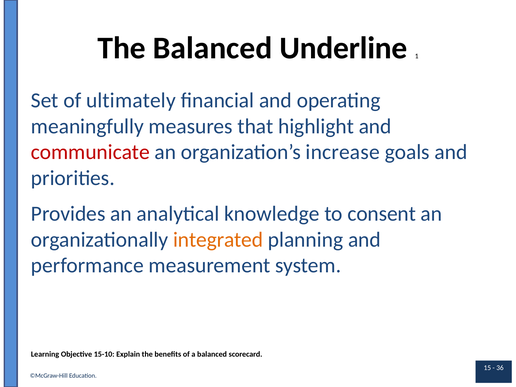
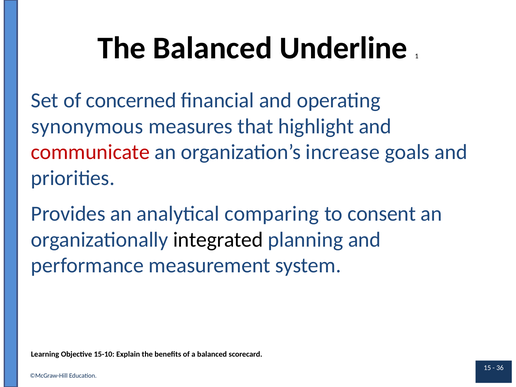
ultimately: ultimately -> concerned (131, 101)
meaningfully: meaningfully -> synonymous (87, 126)
knowledge: knowledge -> comparing (272, 214)
integrated colour: orange -> black (218, 240)
